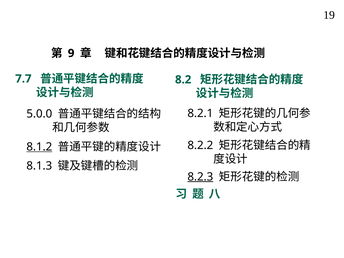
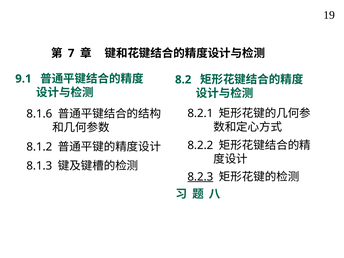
9: 9 -> 7 (71, 53)
7.7: 7.7 -> 9.1 (23, 79)
5.0.0: 5.0.0 -> 8.1.6 (39, 114)
8.1.2 underline: present -> none (39, 147)
